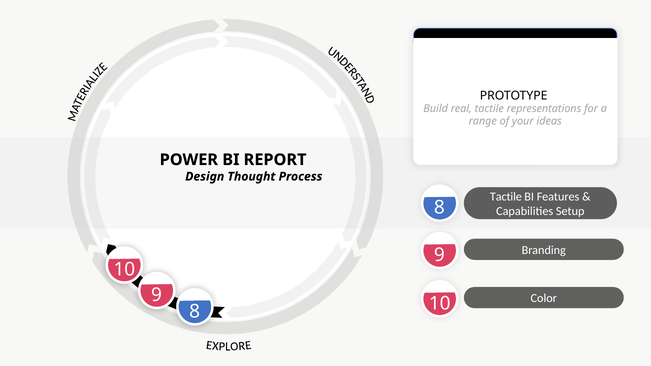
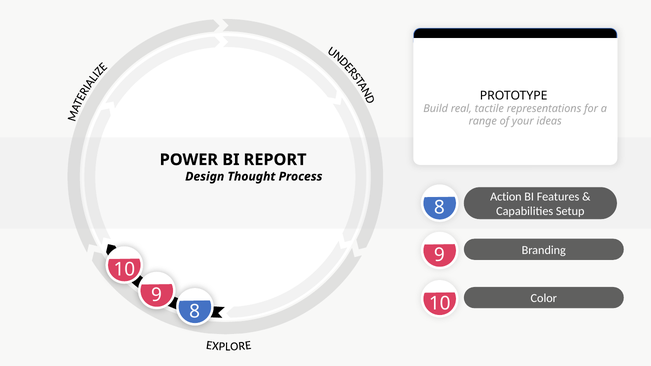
Tactile: Tactile -> Action (506, 197)
